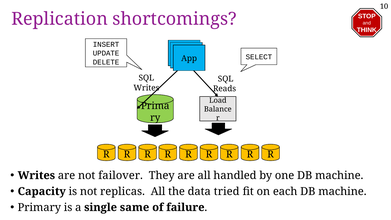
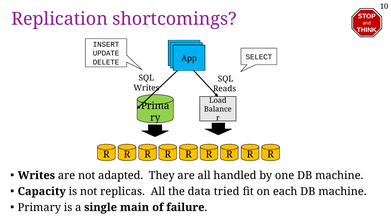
failover: failover -> adapted (121, 175)
same: same -> main (135, 207)
